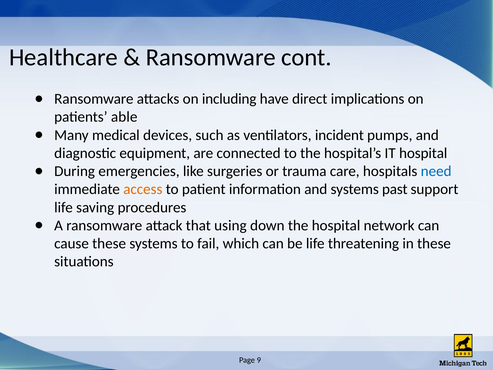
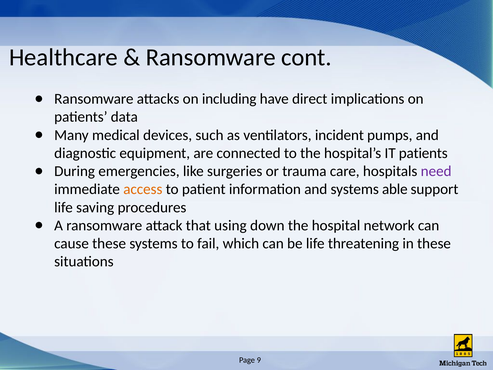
able: able -> data (124, 117)
IT hospital: hospital -> patients (423, 153)
need colour: blue -> purple (436, 171)
past: past -> able (395, 189)
